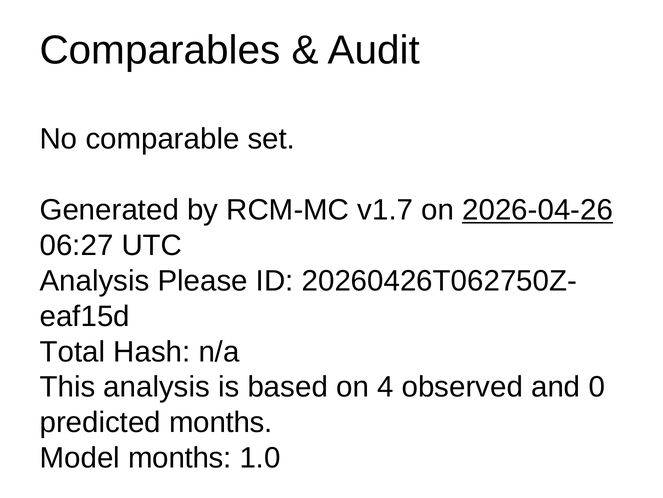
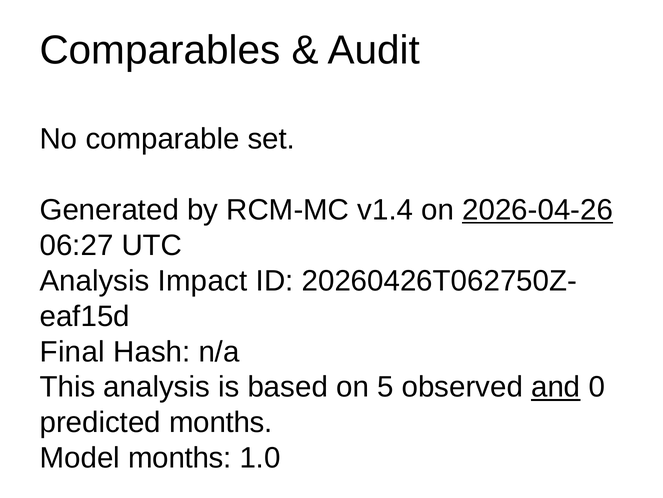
v1.7: v1.7 -> v1.4 (385, 210)
Please: Please -> Impact (202, 281)
Total: Total -> Final (72, 351)
4: 4 -> 5 (385, 387)
and underline: none -> present (556, 387)
